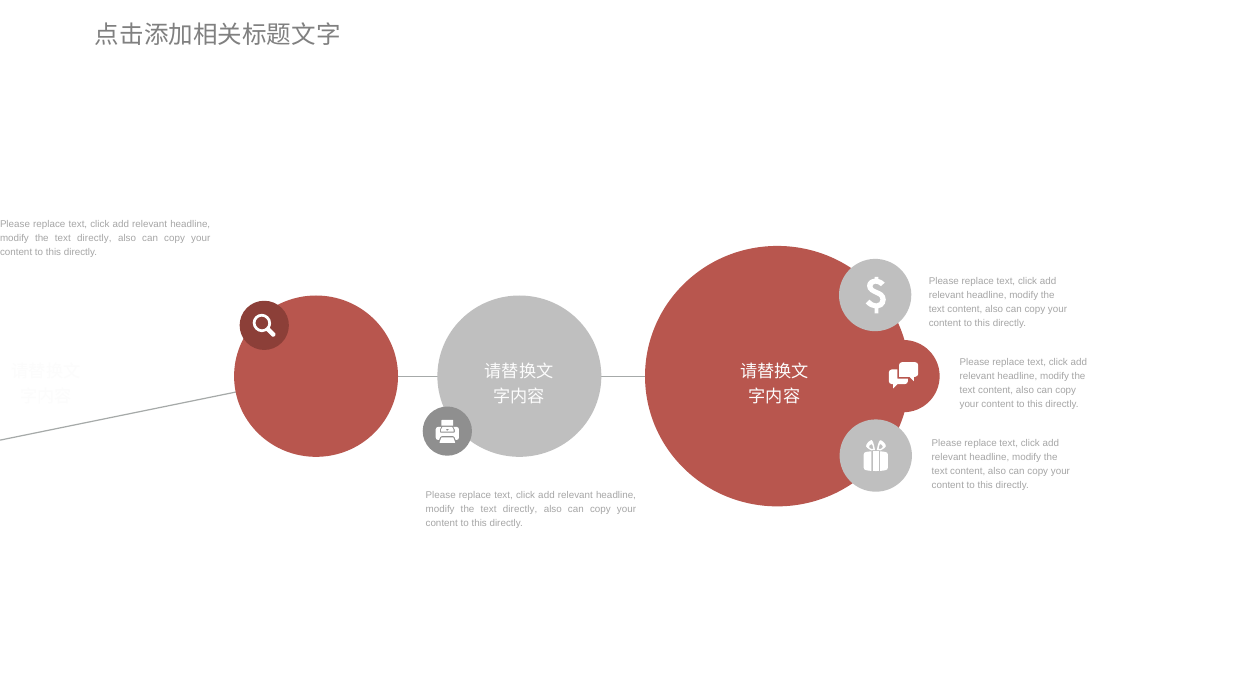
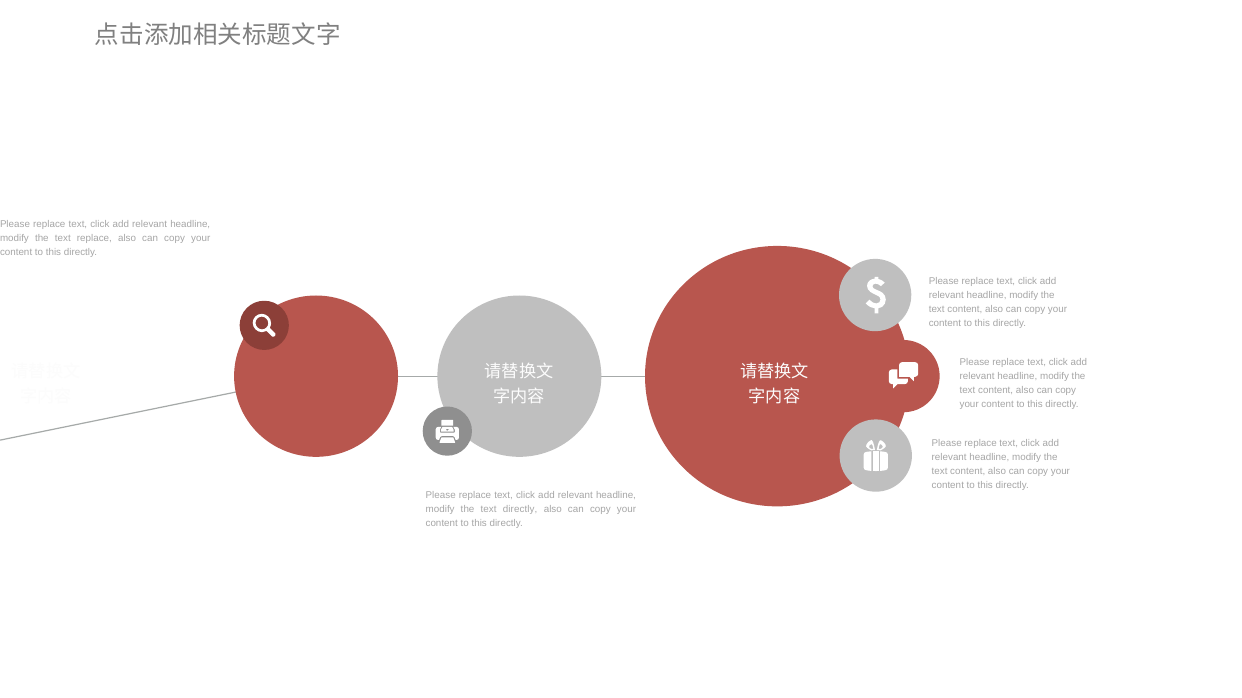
directly: directly -> replace (94, 239)
